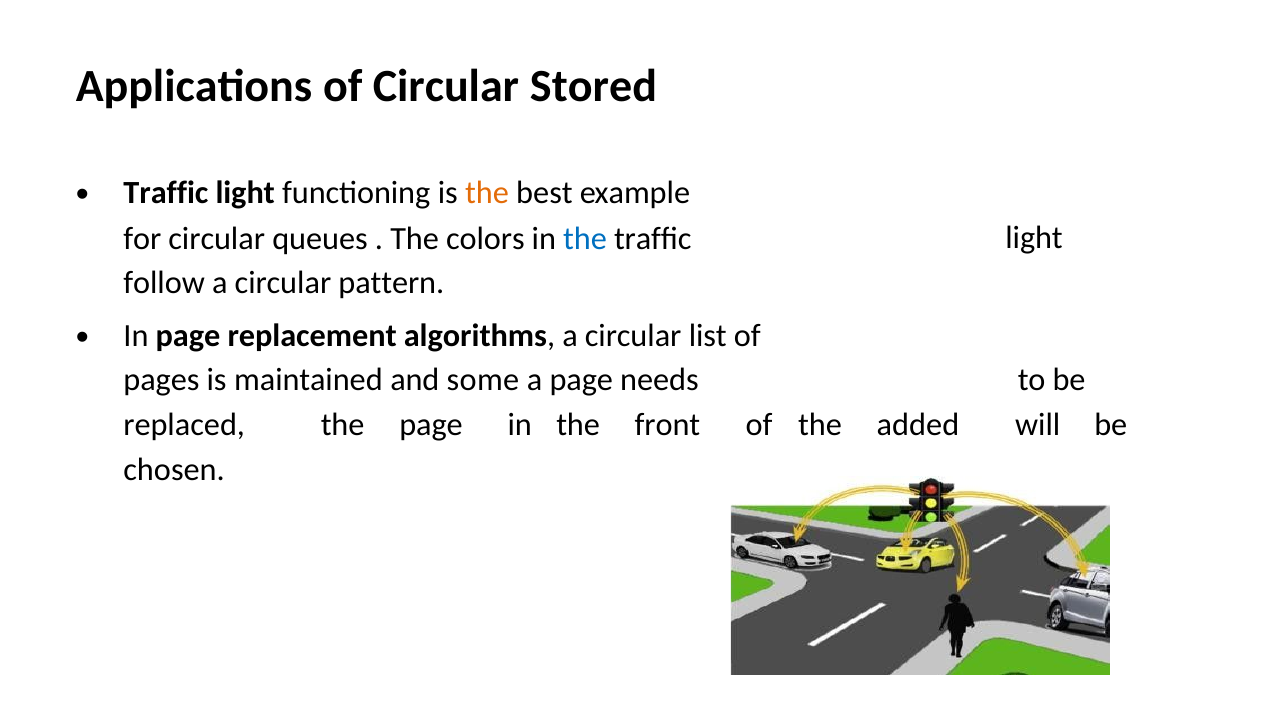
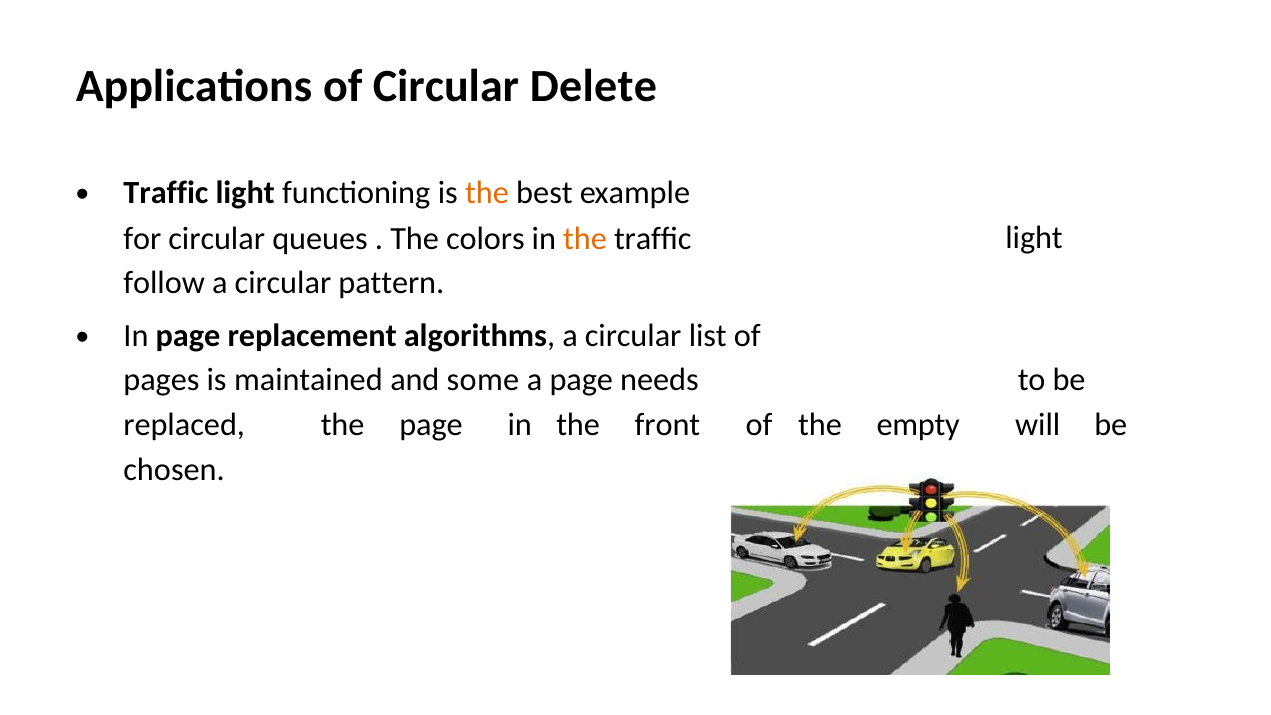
Stored: Stored -> Delete (593, 87)
the colour: blue -> orange (585, 239)
added: added -> empty (918, 425)
